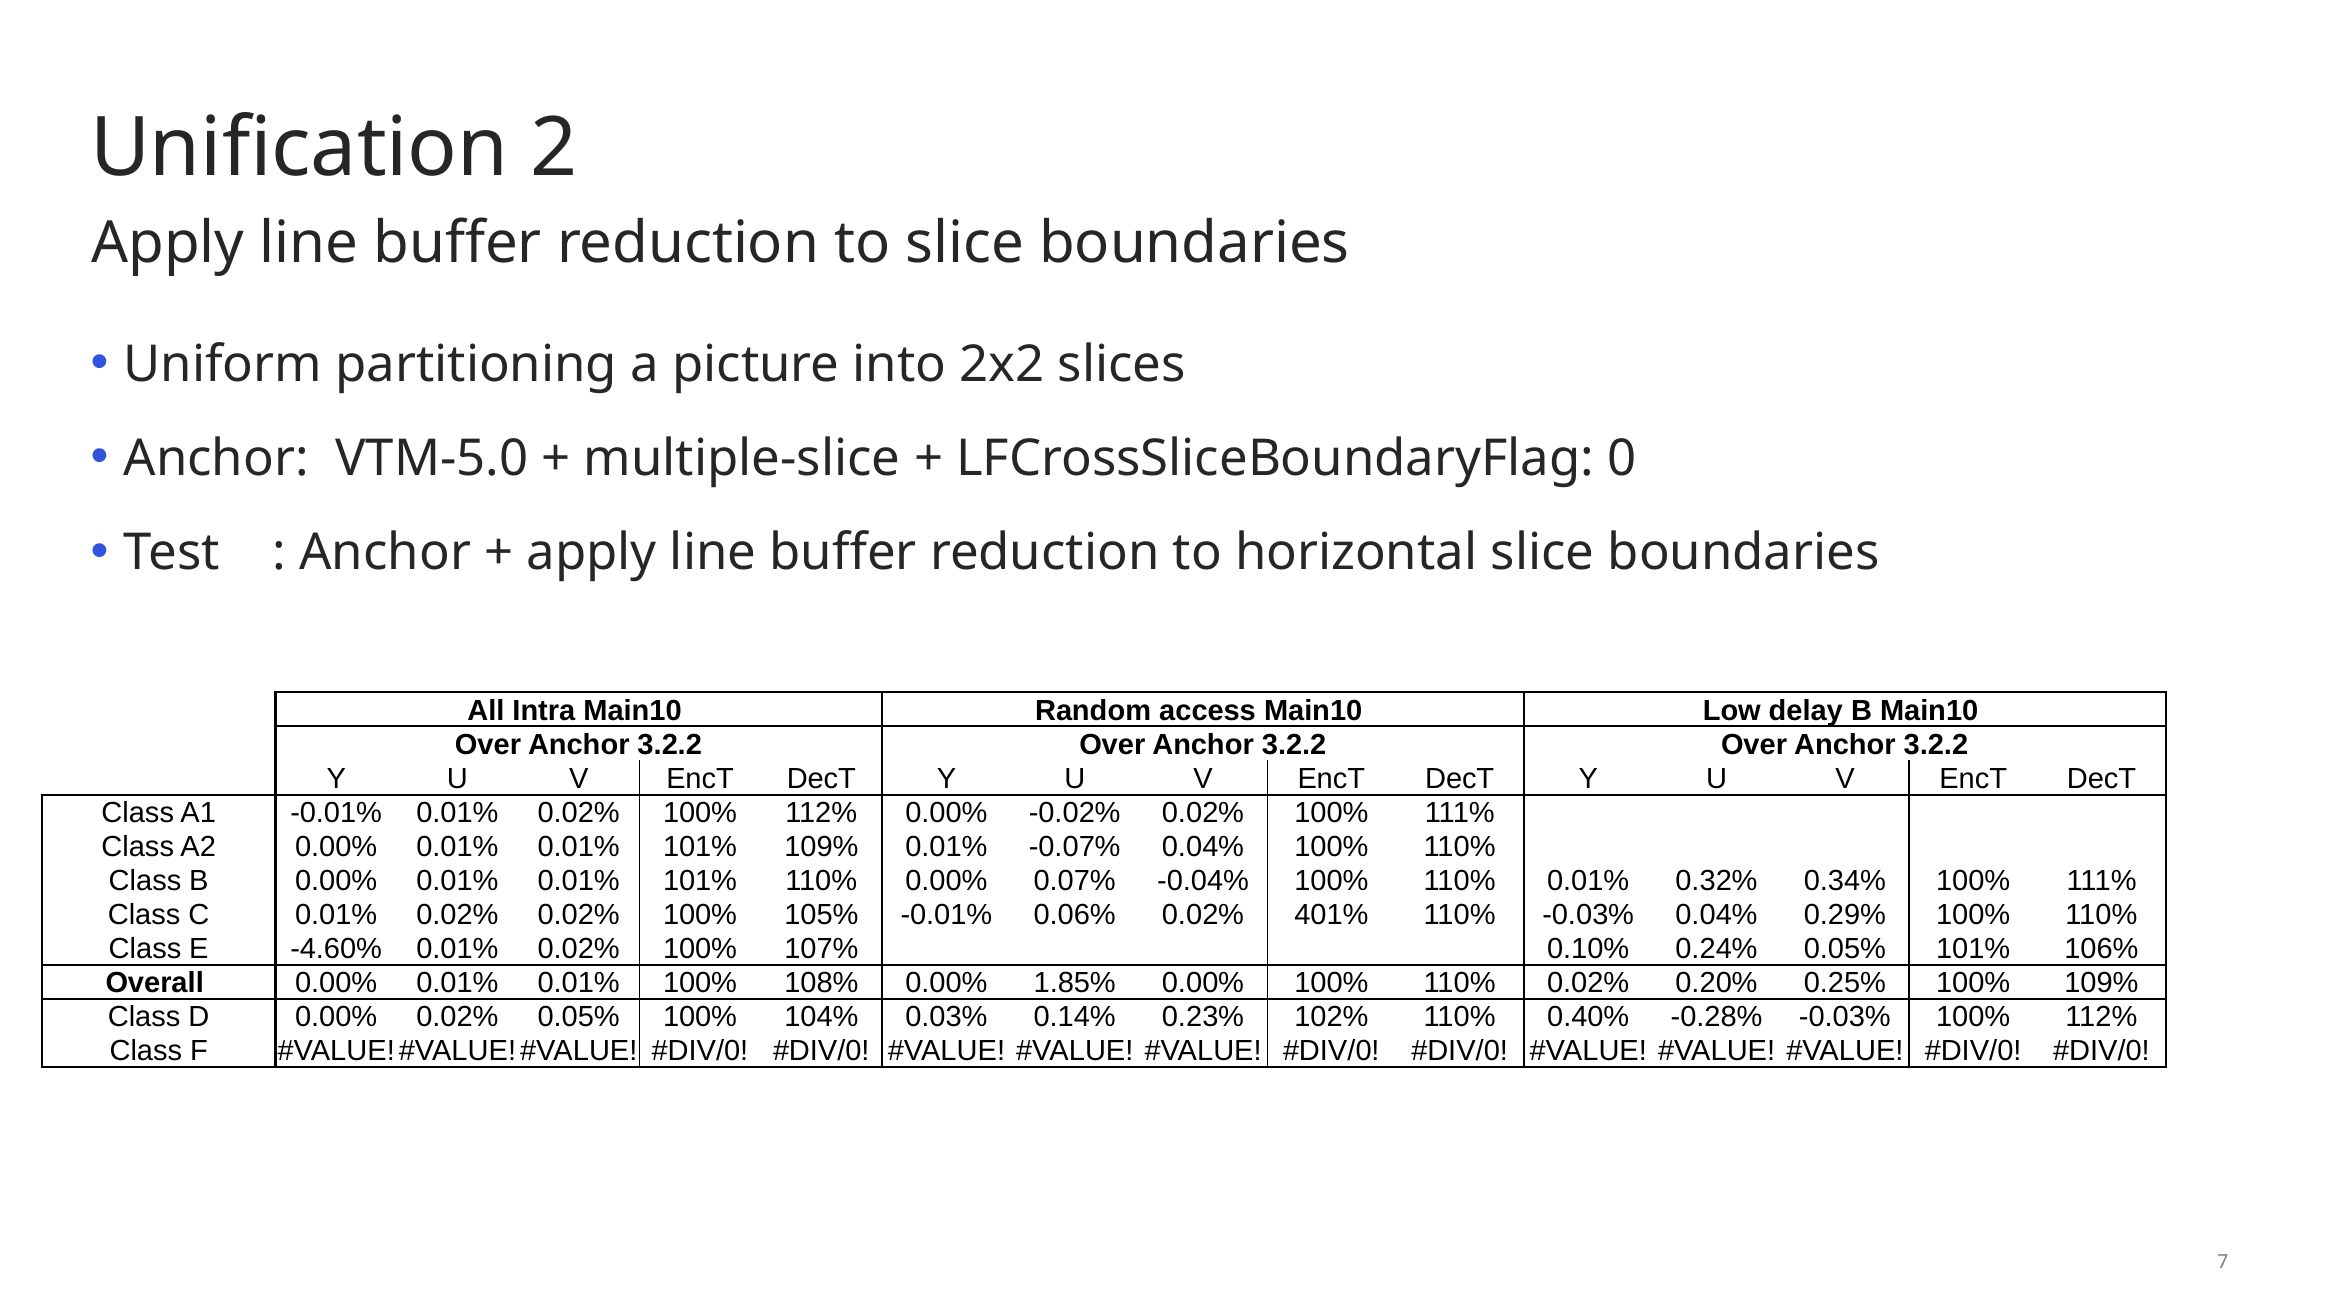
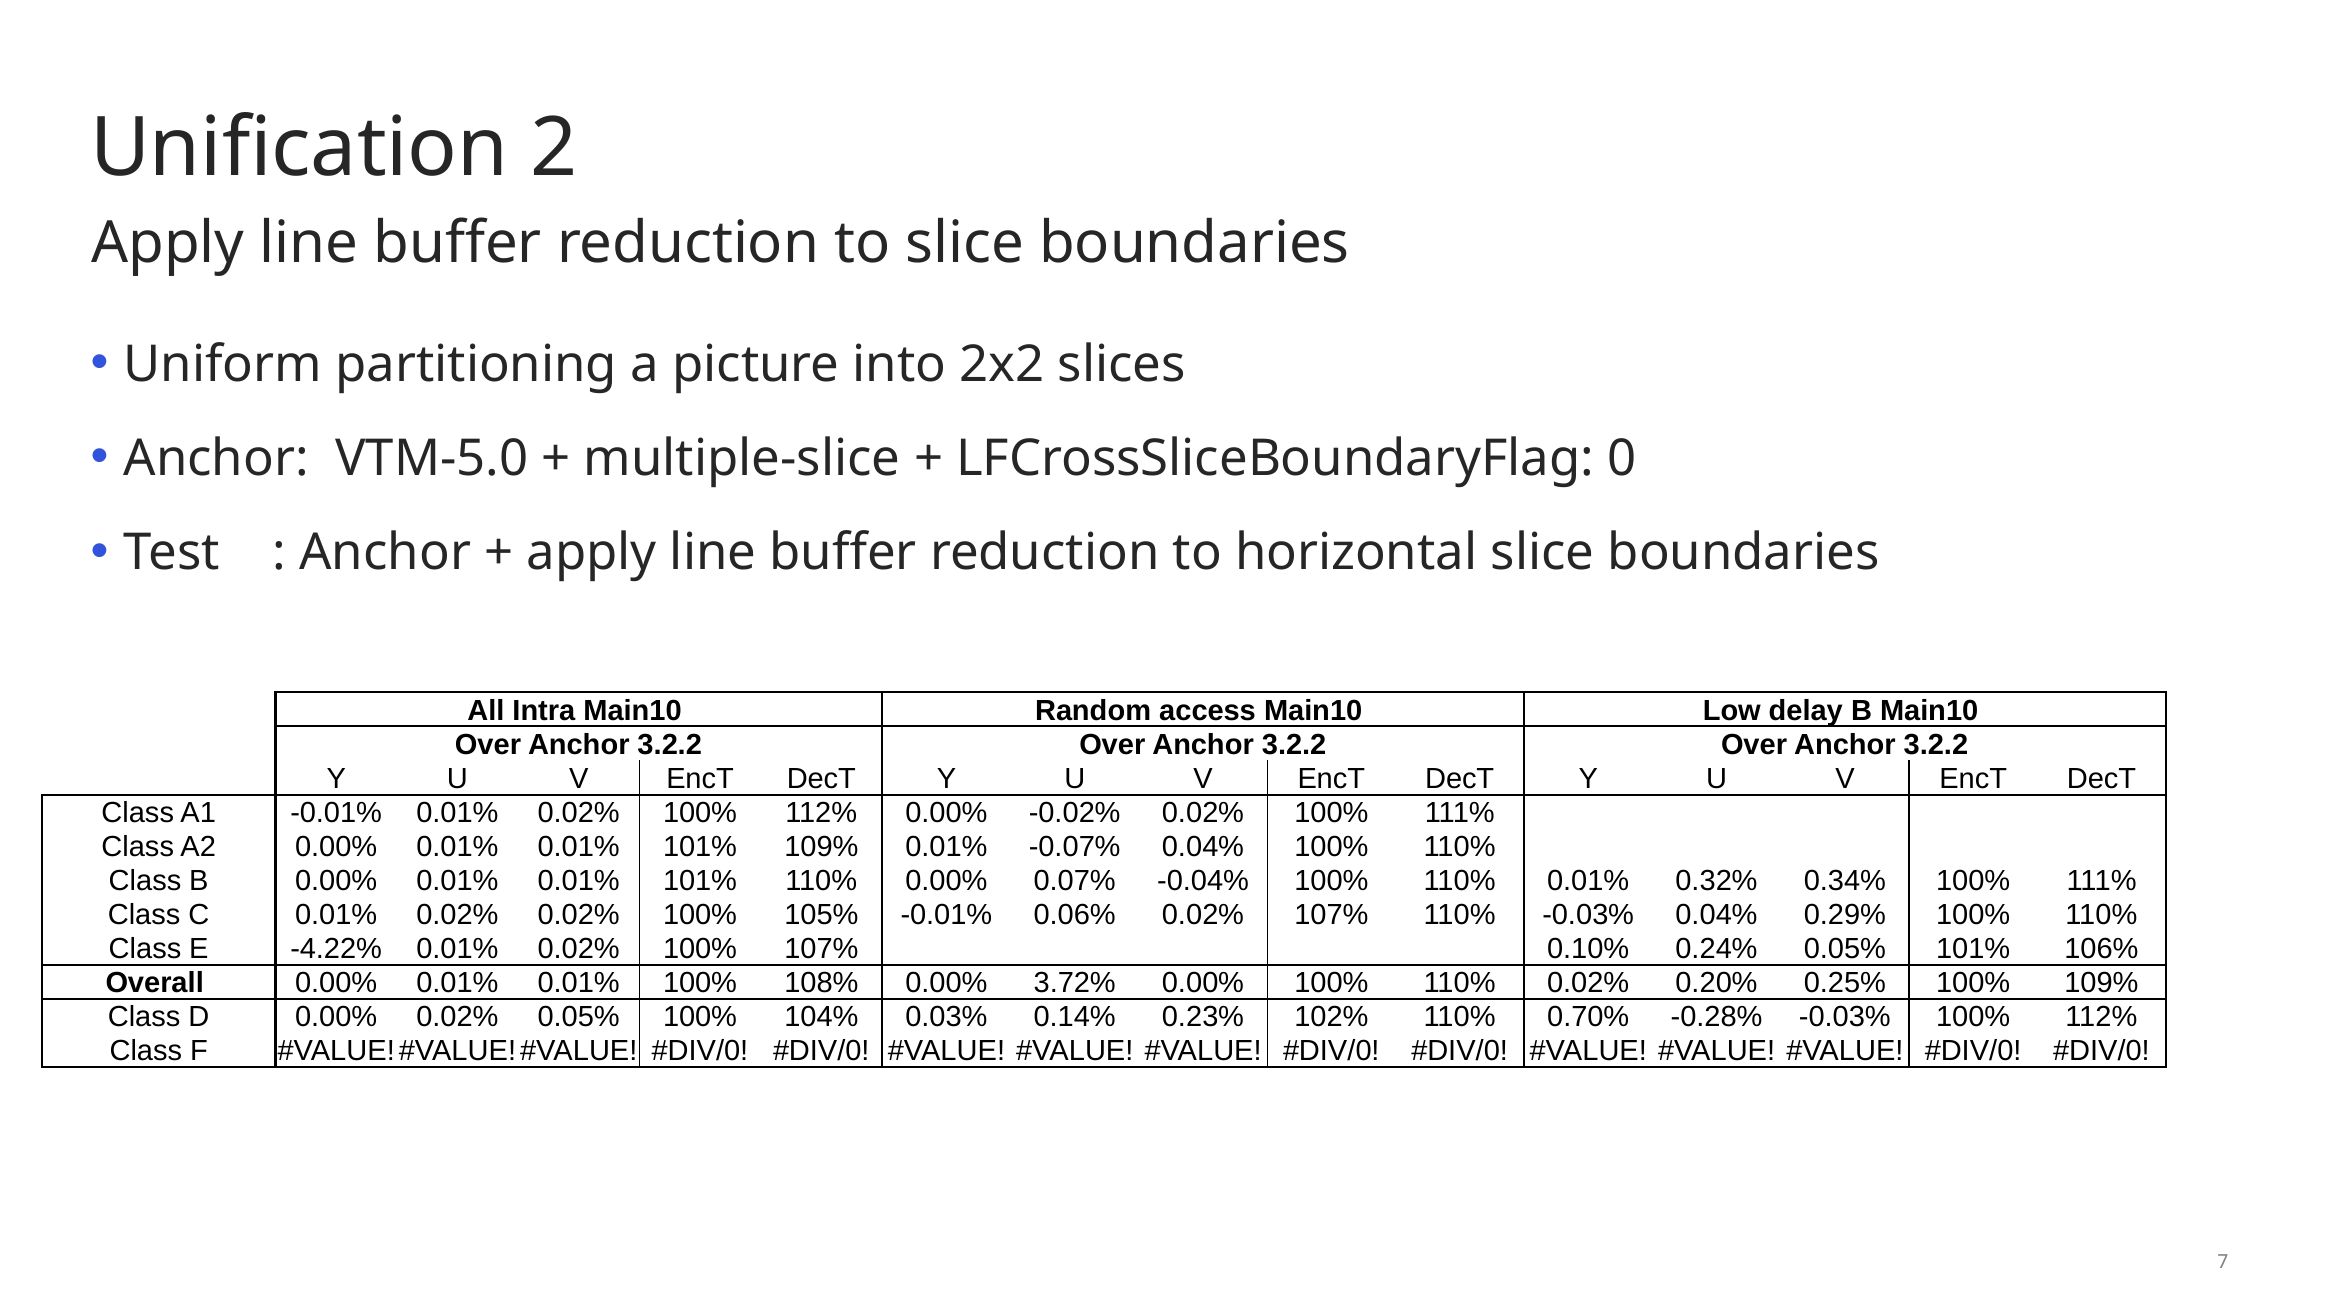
0.02% 401%: 401% -> 107% (1331, 915)
-4.60%: -4.60% -> -4.22% (336, 949)
1.85%: 1.85% -> 3.72% (1075, 983)
0.40%: 0.40% -> 0.70% (1588, 1017)
